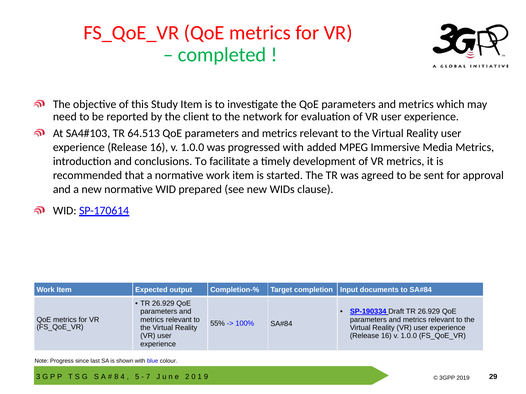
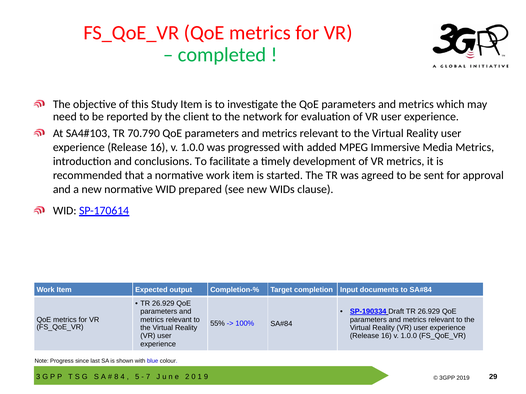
64.513: 64.513 -> 70.790 (144, 133)
